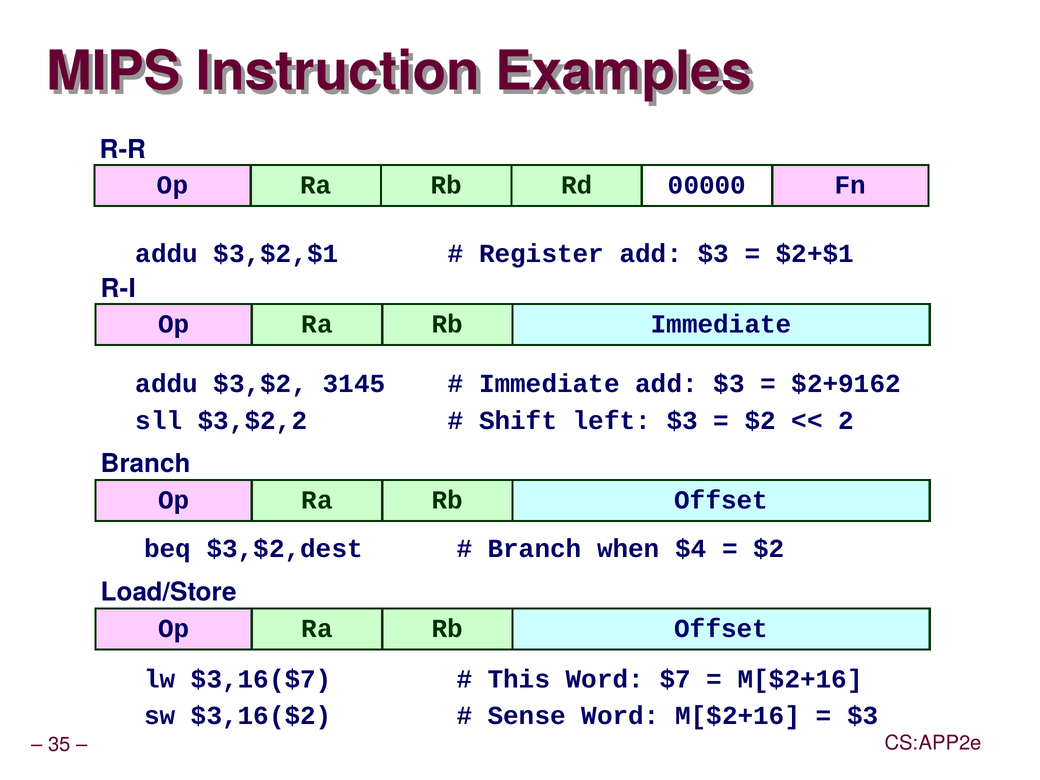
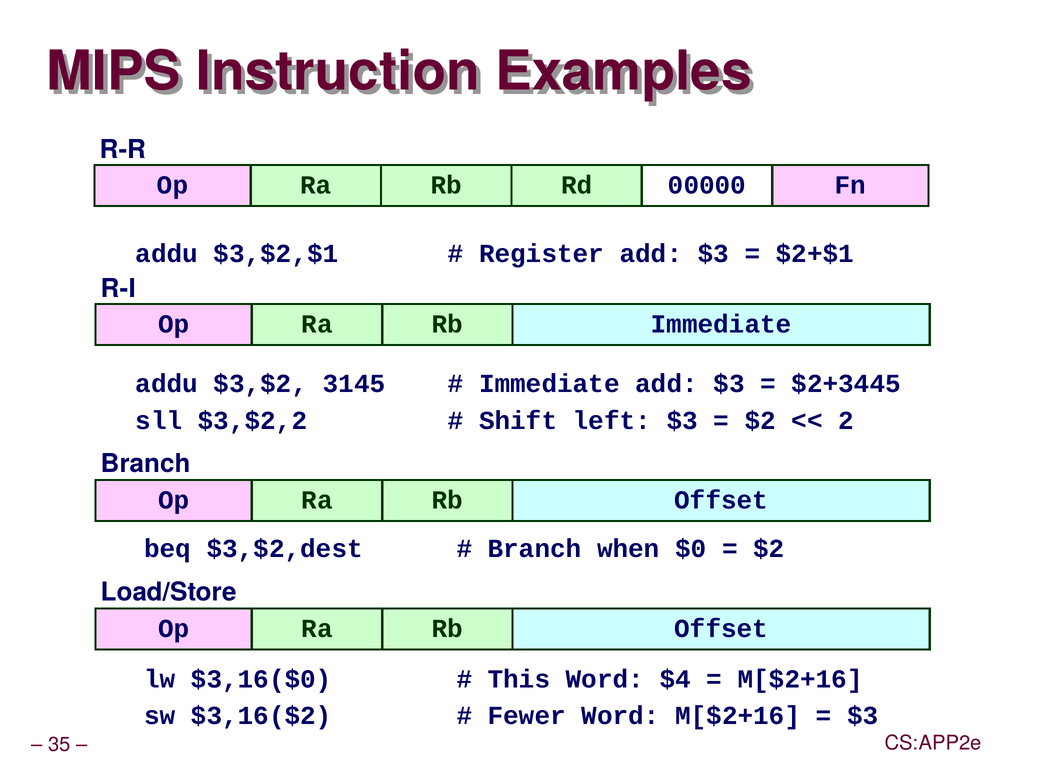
$2+9162: $2+9162 -> $2+3445 (846, 384)
$4: $4 -> $0 (691, 548)
$3,16($7: $3,16($7 -> $3,16($0 (261, 679)
$7: $7 -> $4 (675, 679)
Sense: Sense -> Fewer (527, 715)
